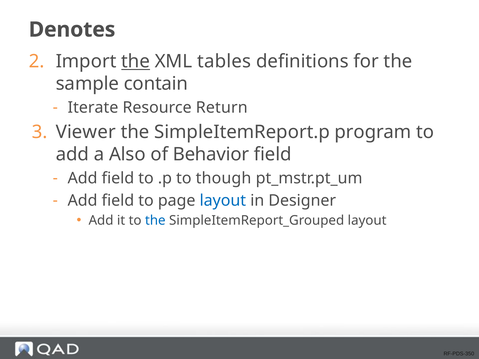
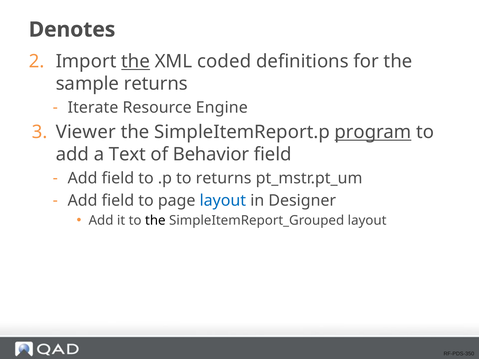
tables: tables -> coded (224, 62)
sample contain: contain -> returns (156, 84)
Return: Return -> Engine (222, 108)
program underline: none -> present (373, 132)
Also: Also -> Text (127, 155)
to though: though -> returns (224, 178)
the colour: blue -> black (155, 221)
